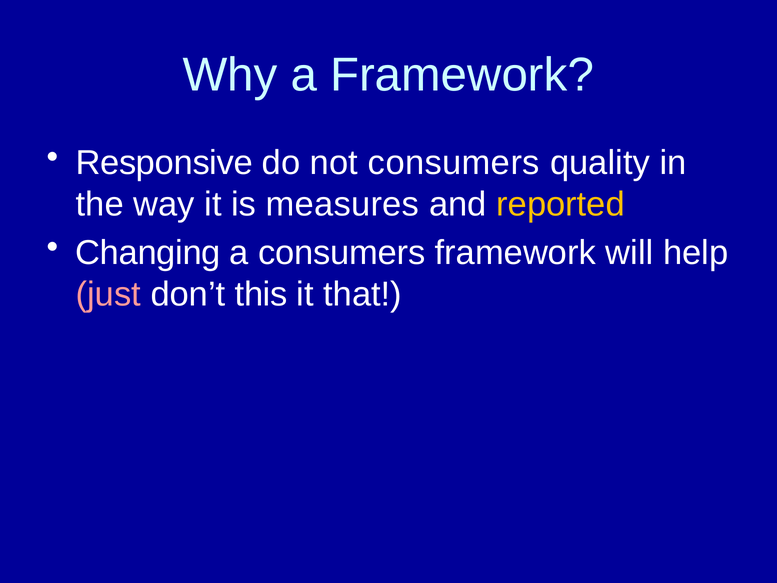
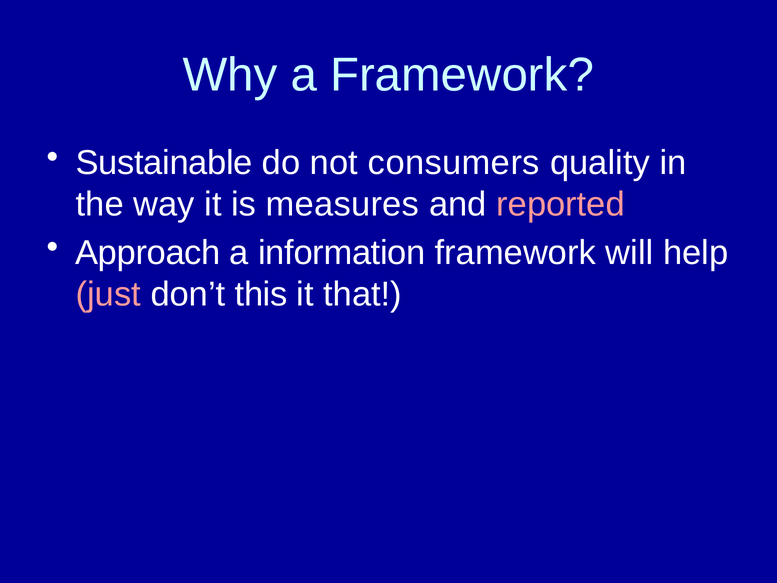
Responsive: Responsive -> Sustainable (164, 163)
reported colour: yellow -> pink (561, 204)
Changing: Changing -> Approach (148, 253)
a consumers: consumers -> information (342, 253)
